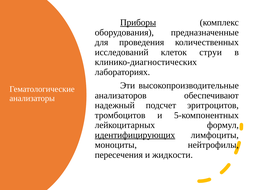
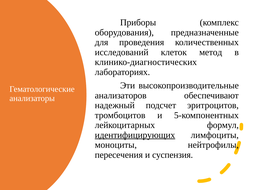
Приборы underline: present -> none (138, 23)
струи: струи -> метод (211, 52)
жидкости: жидкости -> суспензия (173, 155)
